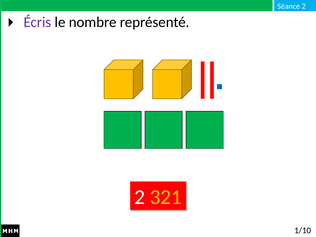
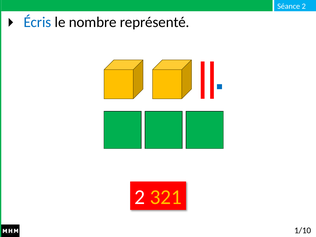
Écris colour: purple -> blue (37, 22)
